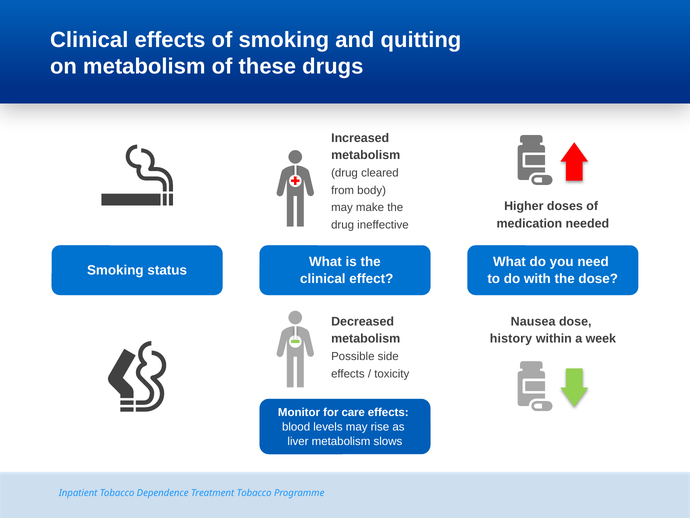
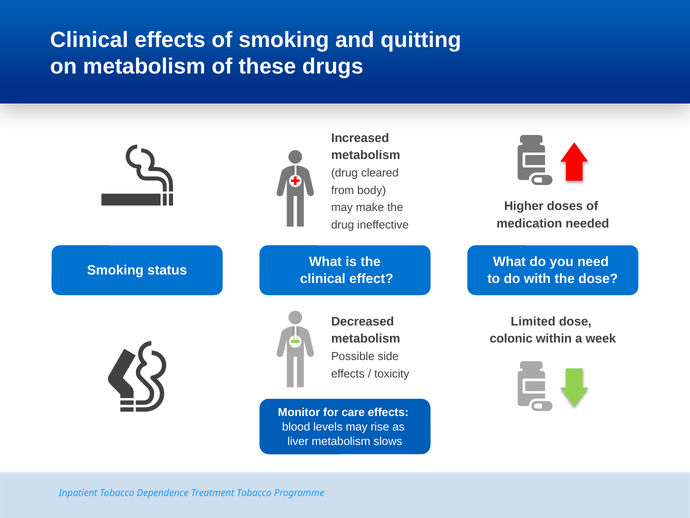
Nausea: Nausea -> Limited (533, 321)
history: history -> colonic (511, 338)
